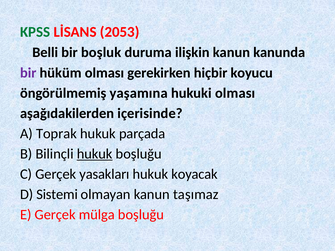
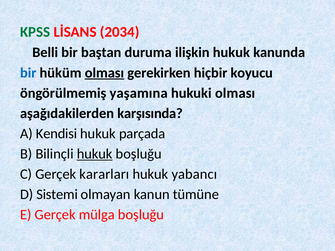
2053: 2053 -> 2034 (120, 32)
boşluk: boşluk -> baştan (101, 53)
ilişkin kanun: kanun -> hukuk (231, 53)
bir colour: purple -> blue (28, 73)
olması underline: none -> present (104, 73)
içerisinde: içerisinde -> karşısında (150, 113)
Toprak: Toprak -> Kendisi (57, 134)
yasakları: yasakları -> kararları (104, 174)
koyacak: koyacak -> yabancı (194, 174)
taşımaz: taşımaz -> tümüne (196, 195)
